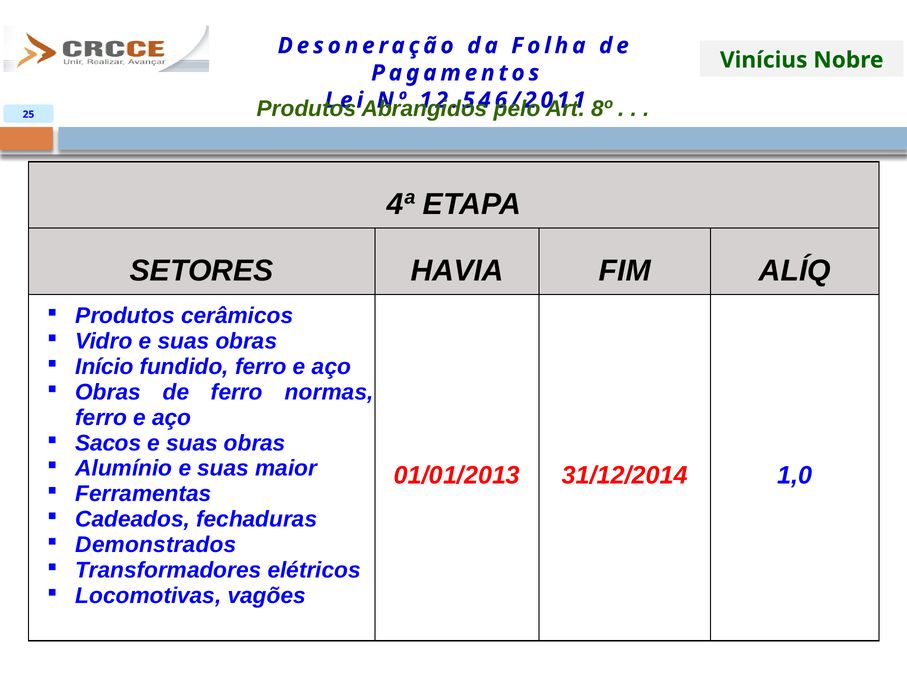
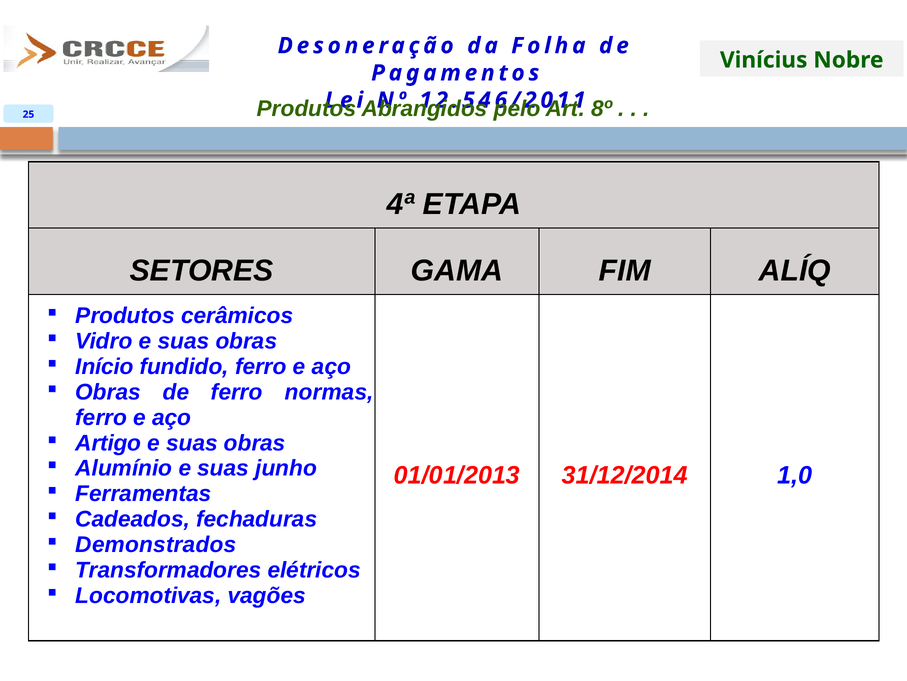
HAVIA: HAVIA -> GAMA (457, 270)
Sacos: Sacos -> Artigo (108, 443)
maior: maior -> junho (286, 468)
